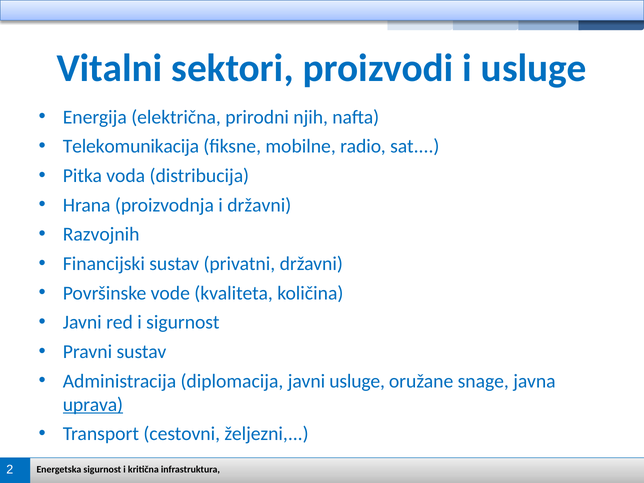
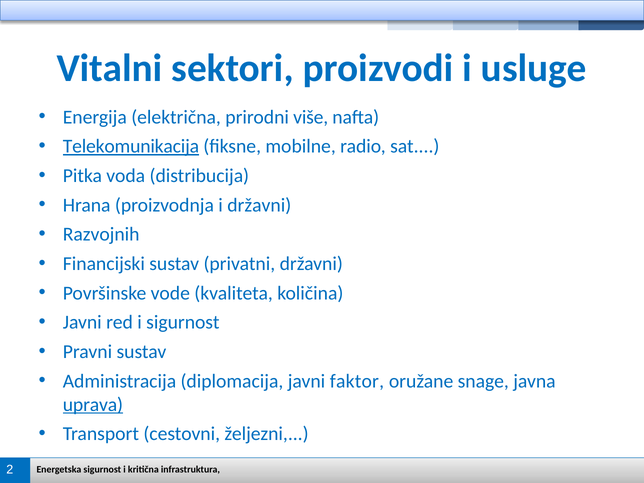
njih: njih -> više (311, 117)
Telekomunikacija underline: none -> present (131, 146)
javni usluge: usluge -> faktor (357, 381)
